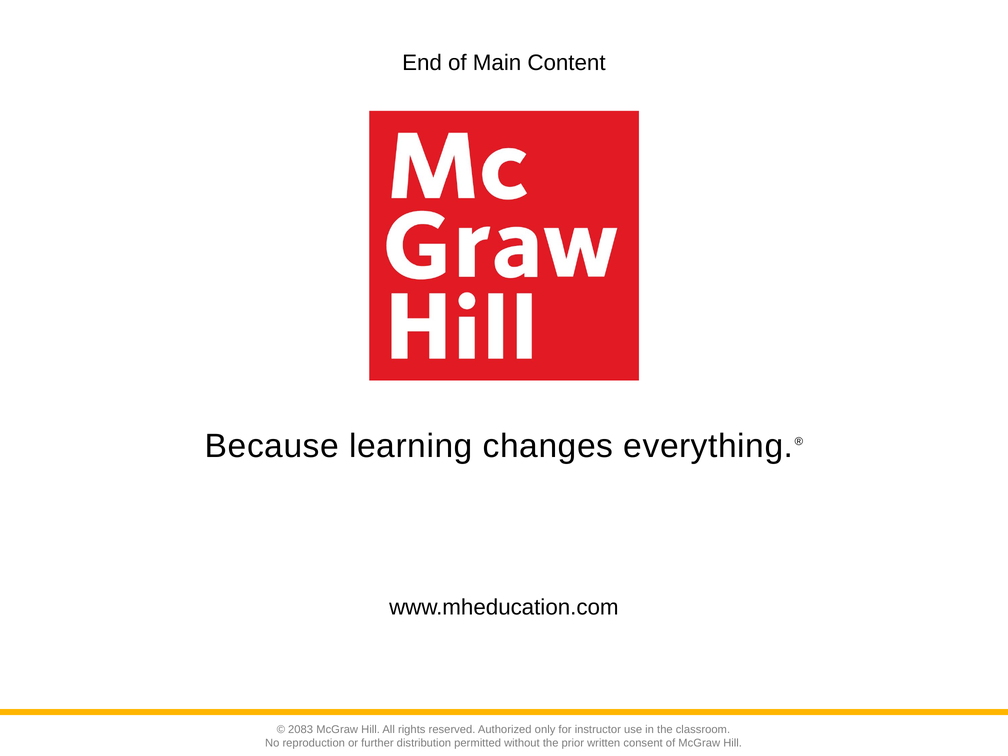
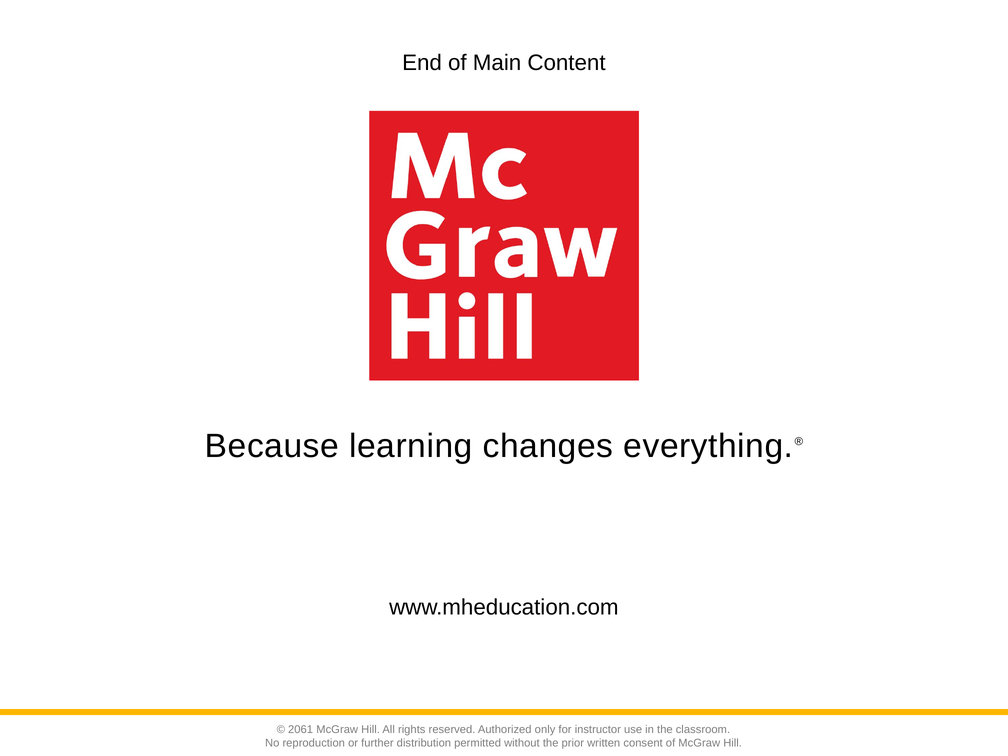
2083: 2083 -> 2061 (301, 730)
